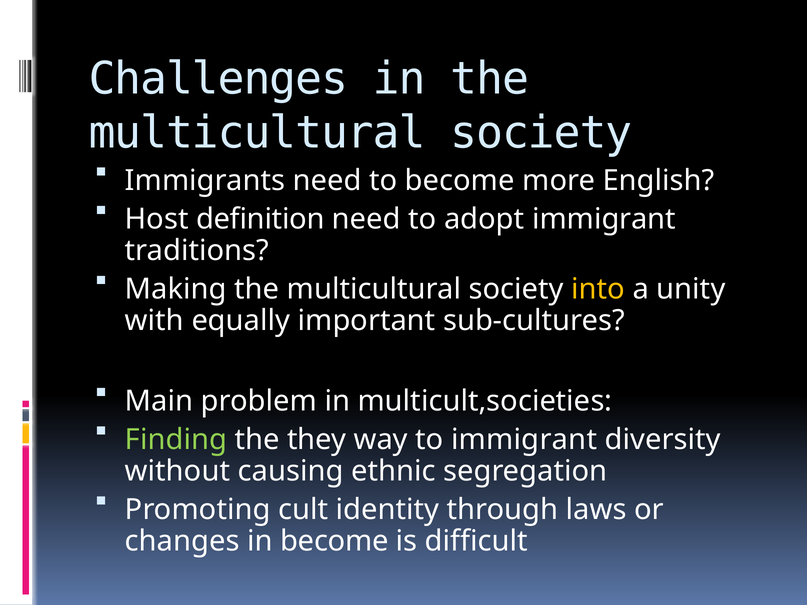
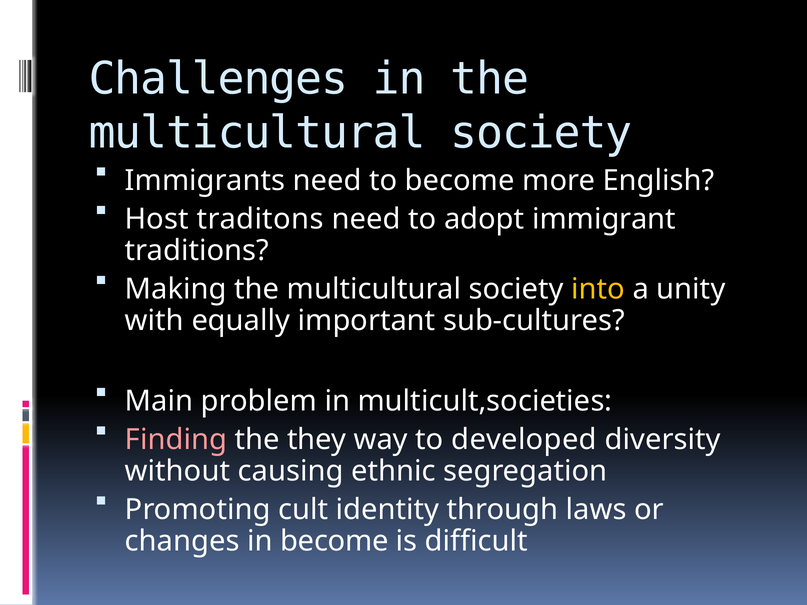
definition: definition -> traditons (260, 219)
Finding colour: light green -> pink (176, 440)
to immigrant: immigrant -> developed (524, 440)
